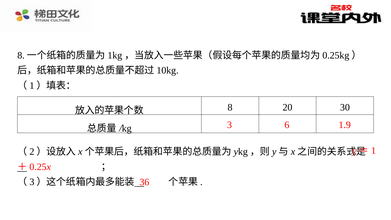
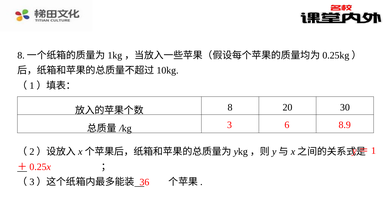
1.9: 1.9 -> 8.9 (345, 125)
